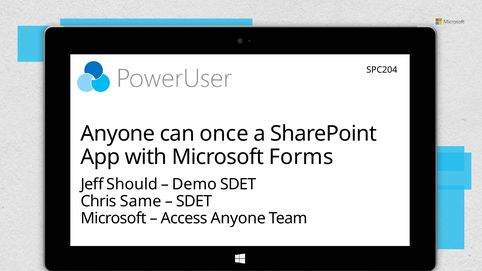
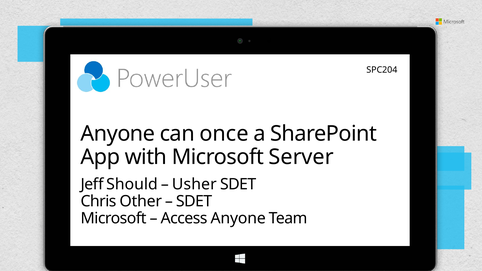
Forms: Forms -> Server (301, 157)
Demo: Demo -> Usher (194, 184)
Same: Same -> Other (141, 201)
